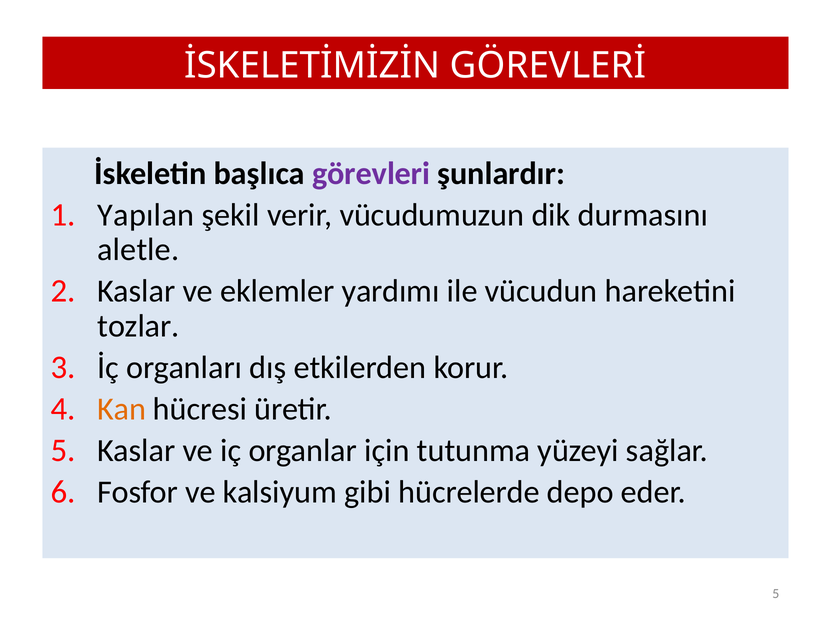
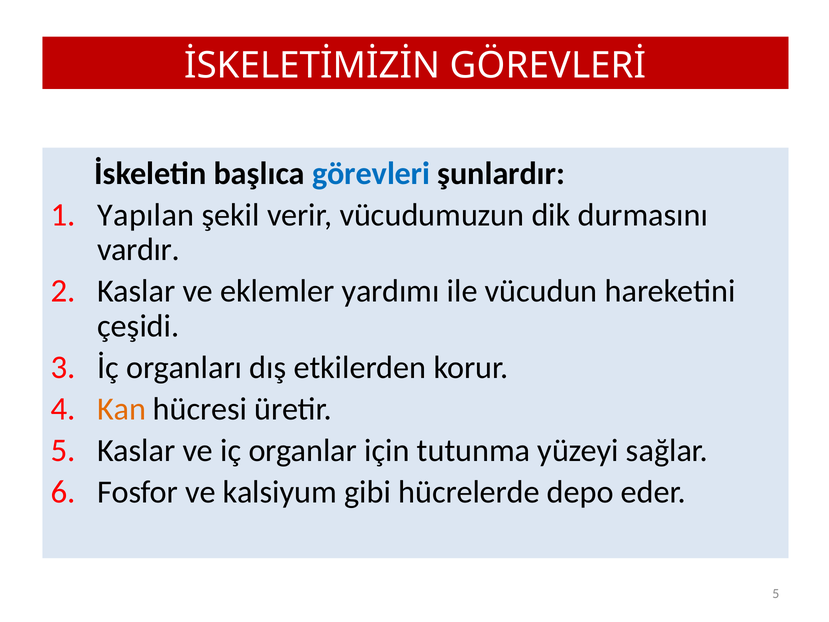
görevleri colour: purple -> blue (371, 173)
aletle: aletle -> vardır (139, 250)
tozlar: tozlar -> çeşidi (138, 326)
